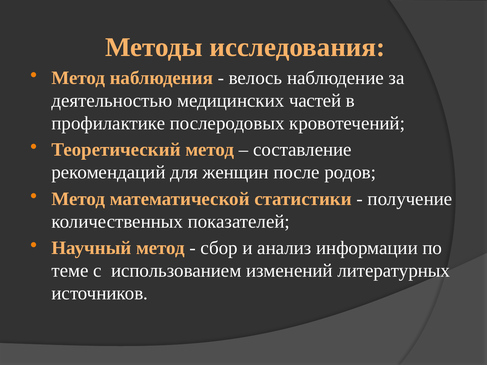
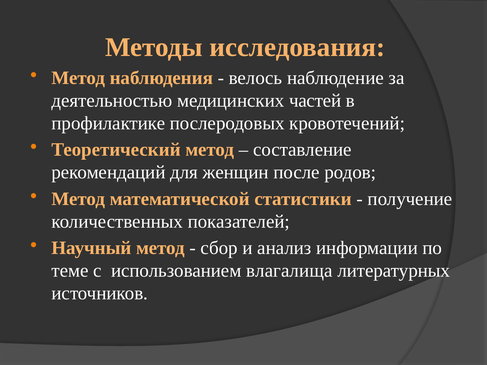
изменений: изменений -> влагалища (289, 271)
